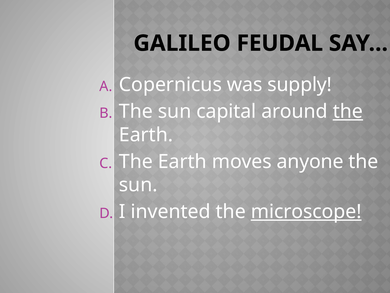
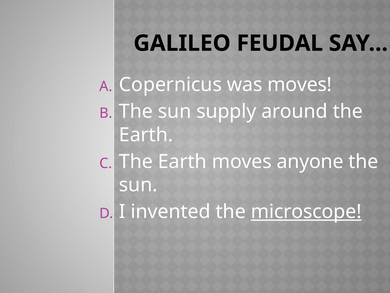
was supply: supply -> moves (300, 85)
capital: capital -> supply (226, 111)
the underline: present -> none (348, 111)
